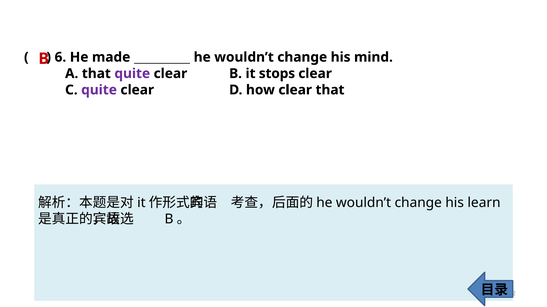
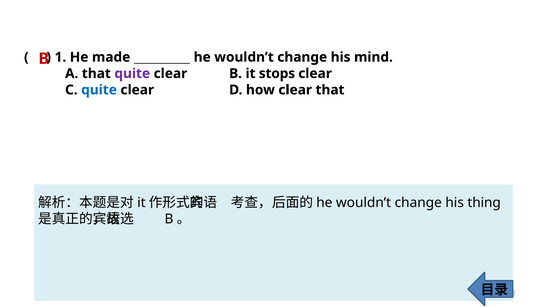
6: 6 -> 1 (60, 57)
quite colour: purple -> blue (99, 90)
learn: learn -> thing (484, 203)
